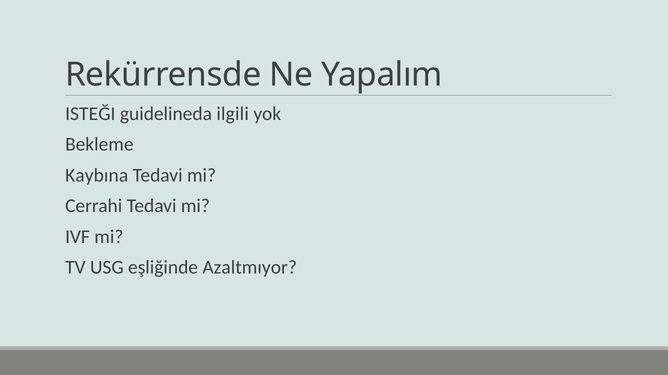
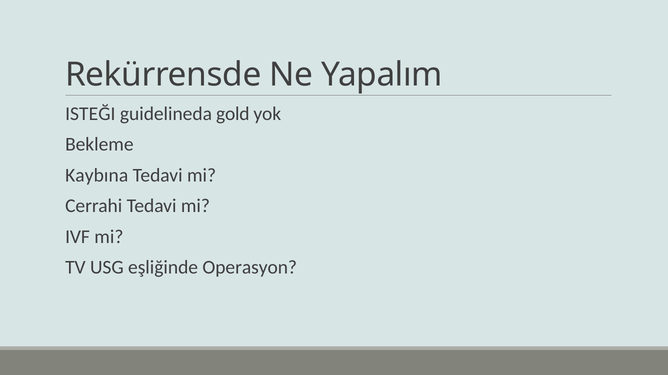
ilgili: ilgili -> gold (233, 114)
Azaltmıyor: Azaltmıyor -> Operasyon (250, 268)
